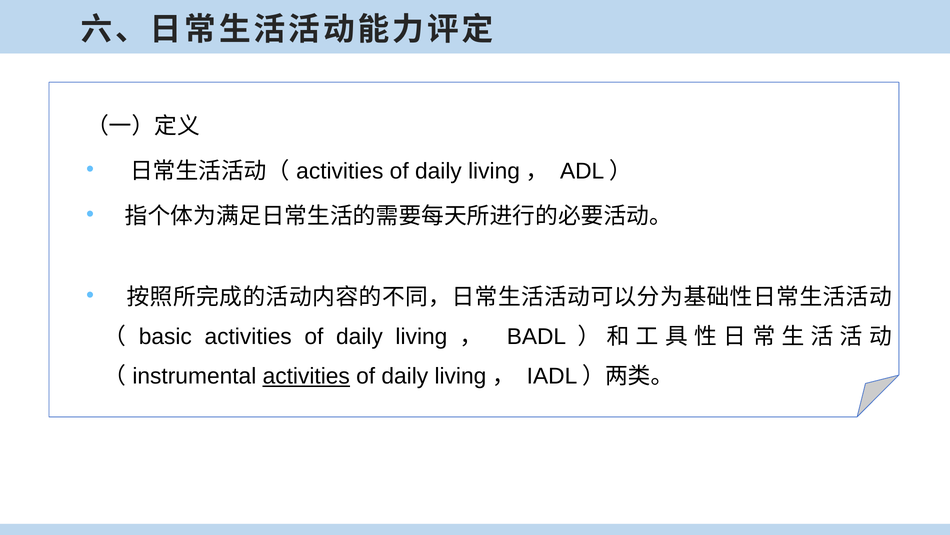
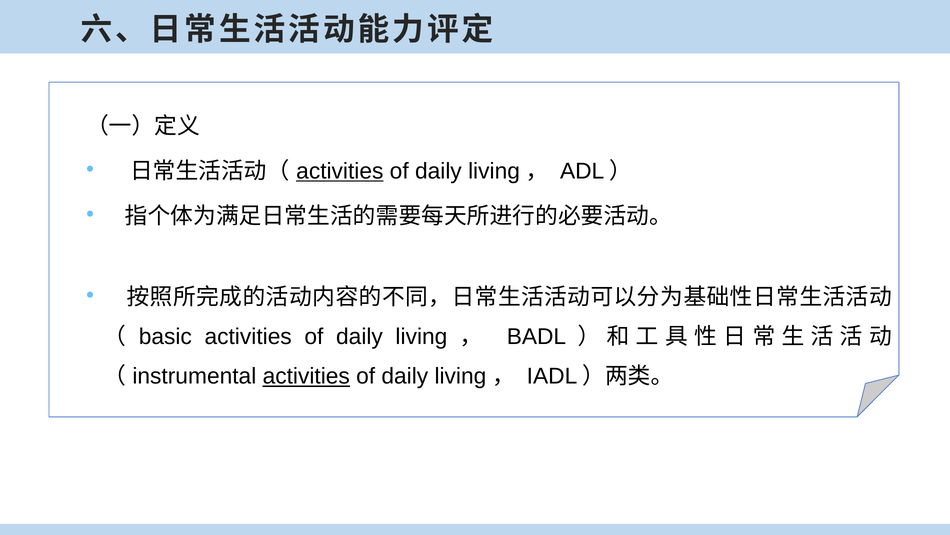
activities underline: none -> present (340, 171)
